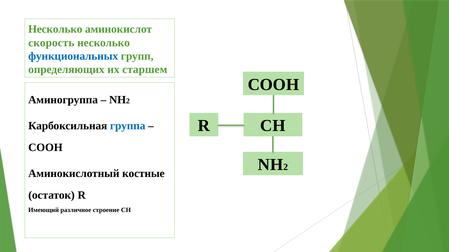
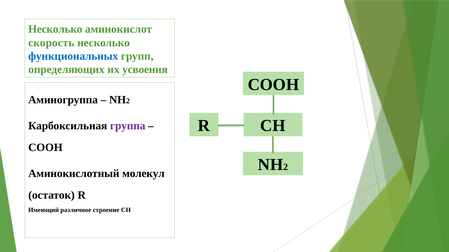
старшем: старшем -> усвоения (145, 70)
группа colour: blue -> purple (128, 126)
костные: костные -> молекул (143, 174)
